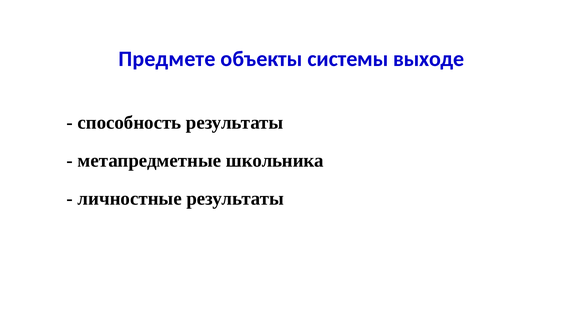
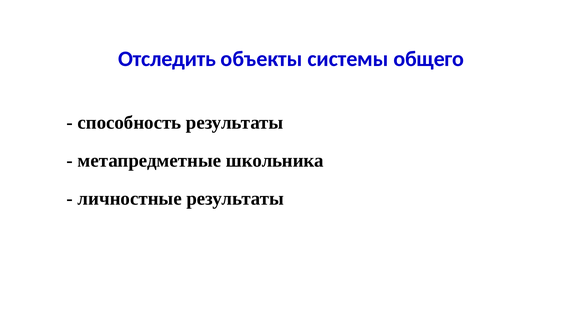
Предмете: Предмете -> Отследить (167, 59)
выходе: выходе -> общего (429, 59)
